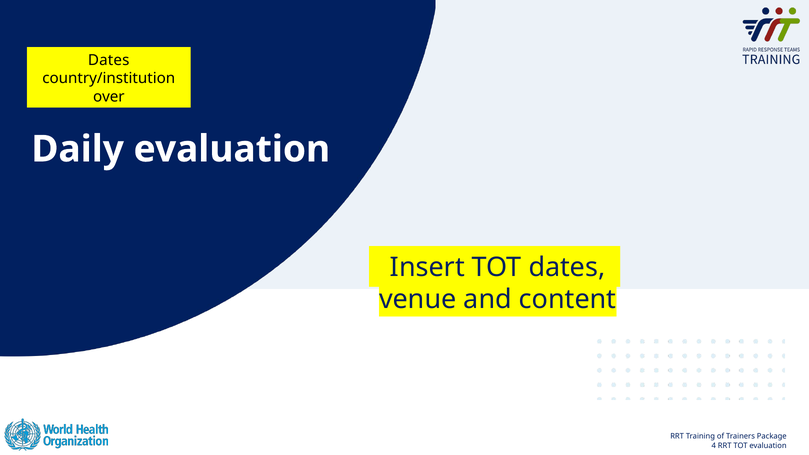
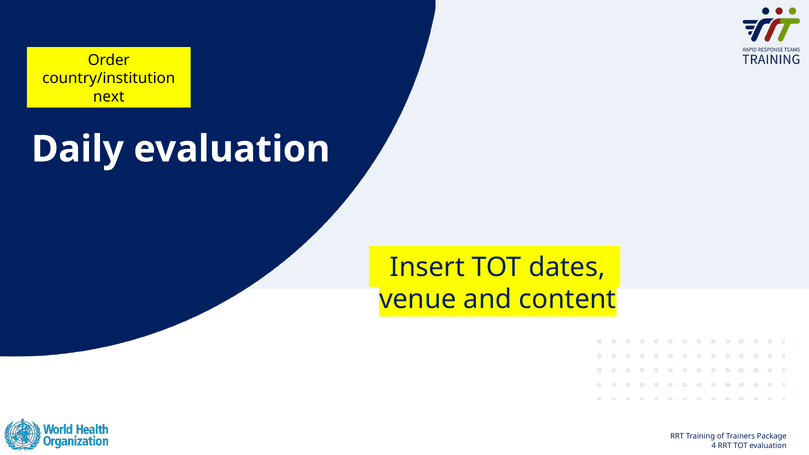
Dates: Dates -> Order (109, 60)
over: over -> next (109, 97)
